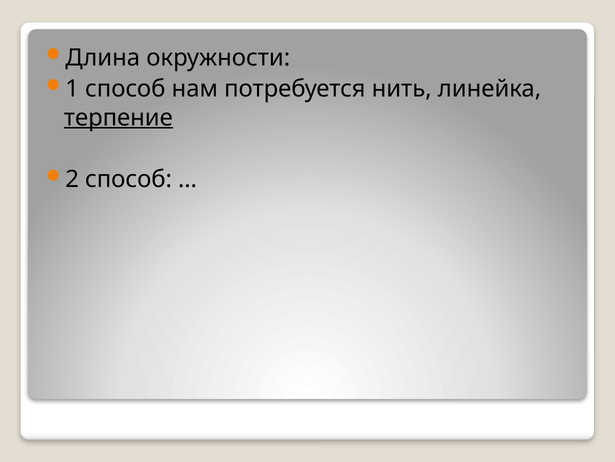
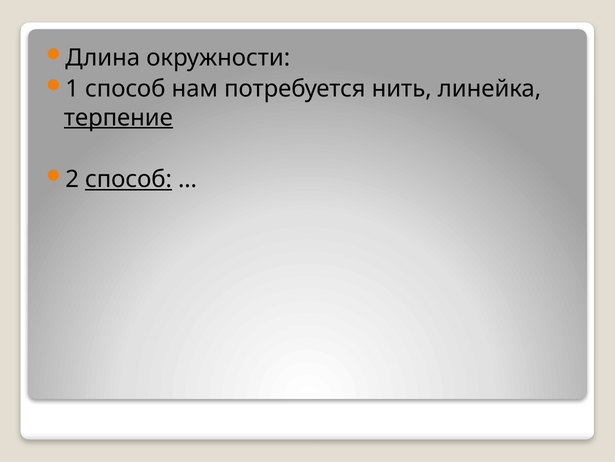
способ underline: none -> present (128, 179)
